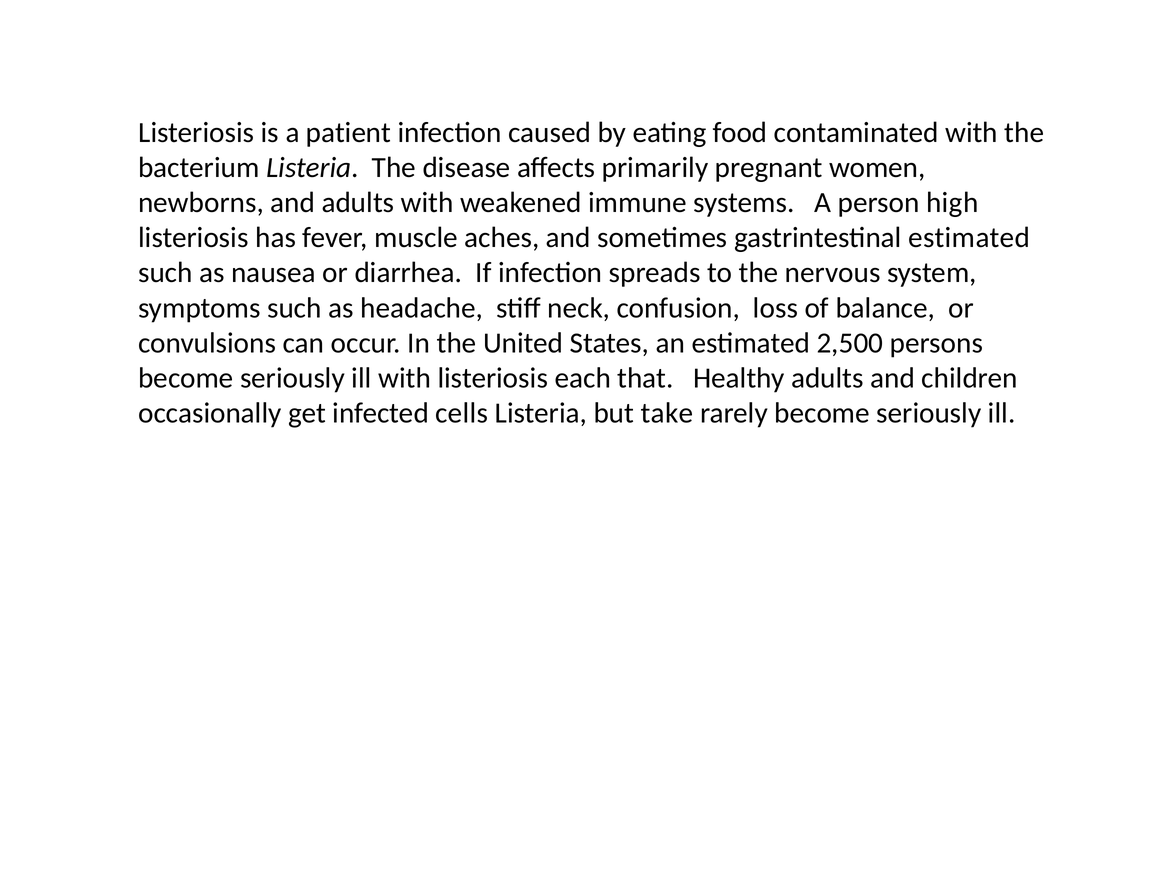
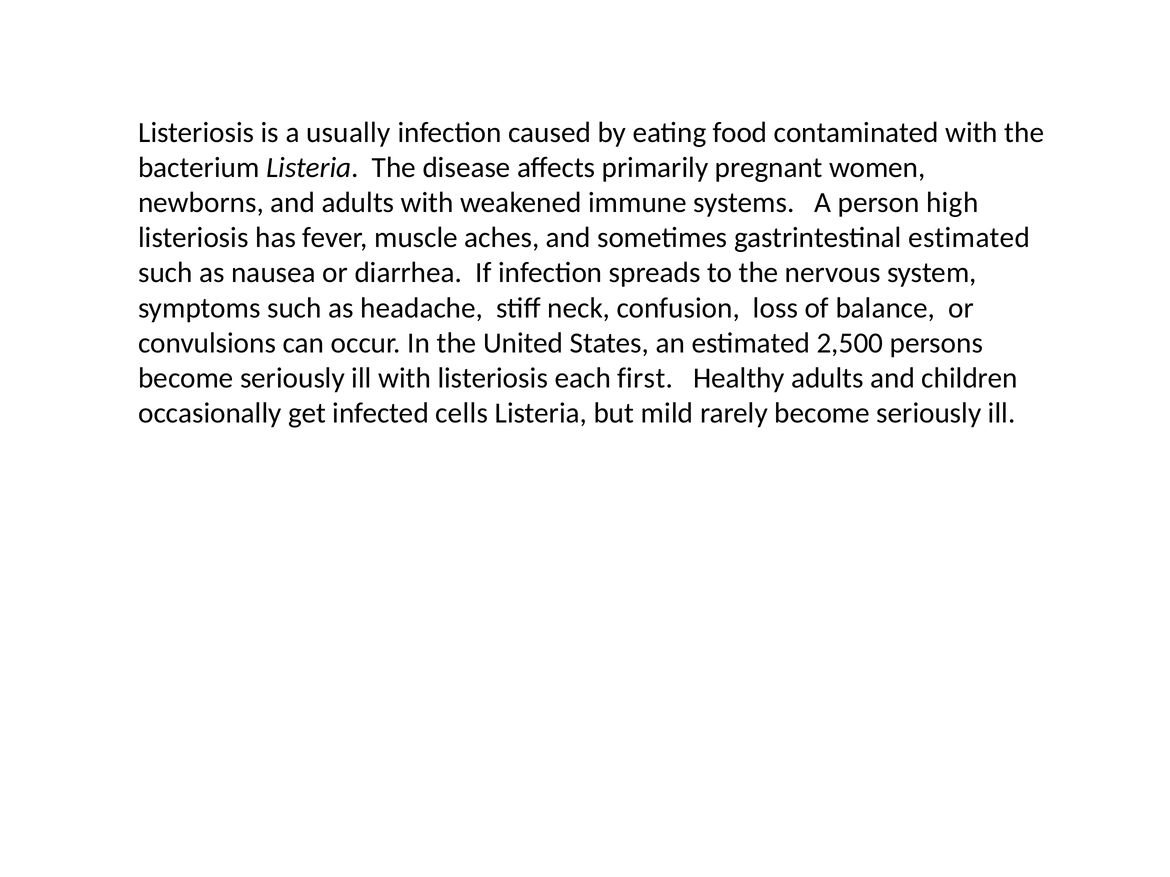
patient: patient -> usually (348, 133)
that: that -> first (645, 378)
take: take -> mild (667, 413)
